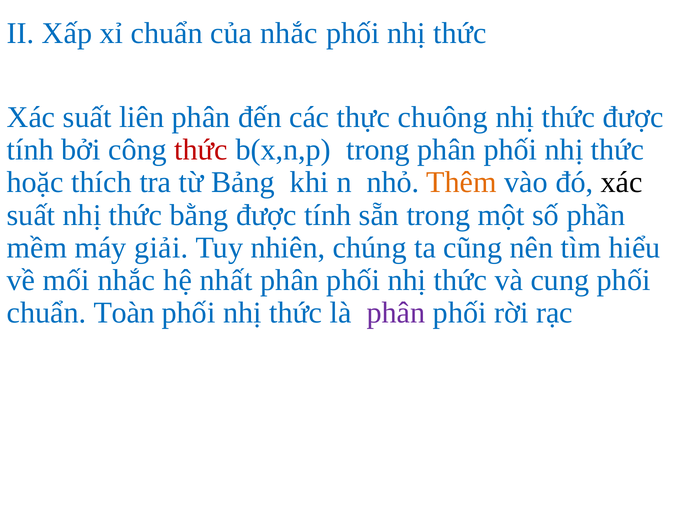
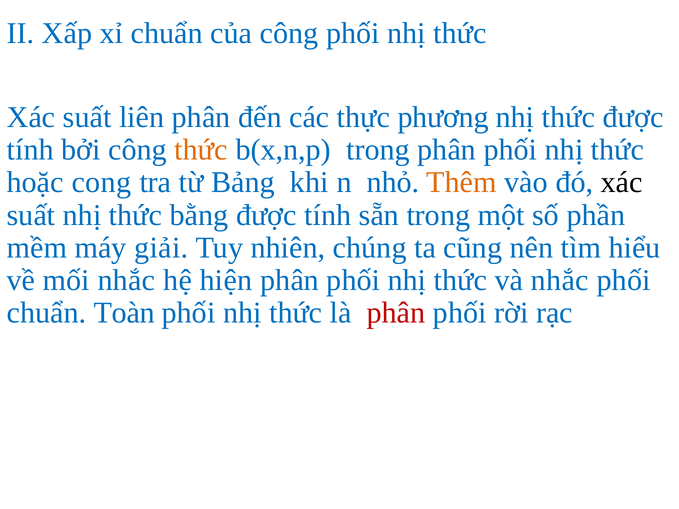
của nhắc: nhắc -> công (289, 33)
chuông: chuông -> phương (443, 117)
thức colour: red -> orange (201, 150)
thích: thích -> cong (101, 183)
nhất: nhất -> hiện (226, 280)
và cung: cung -> nhắc (560, 280)
phân colour: purple -> red (396, 313)
